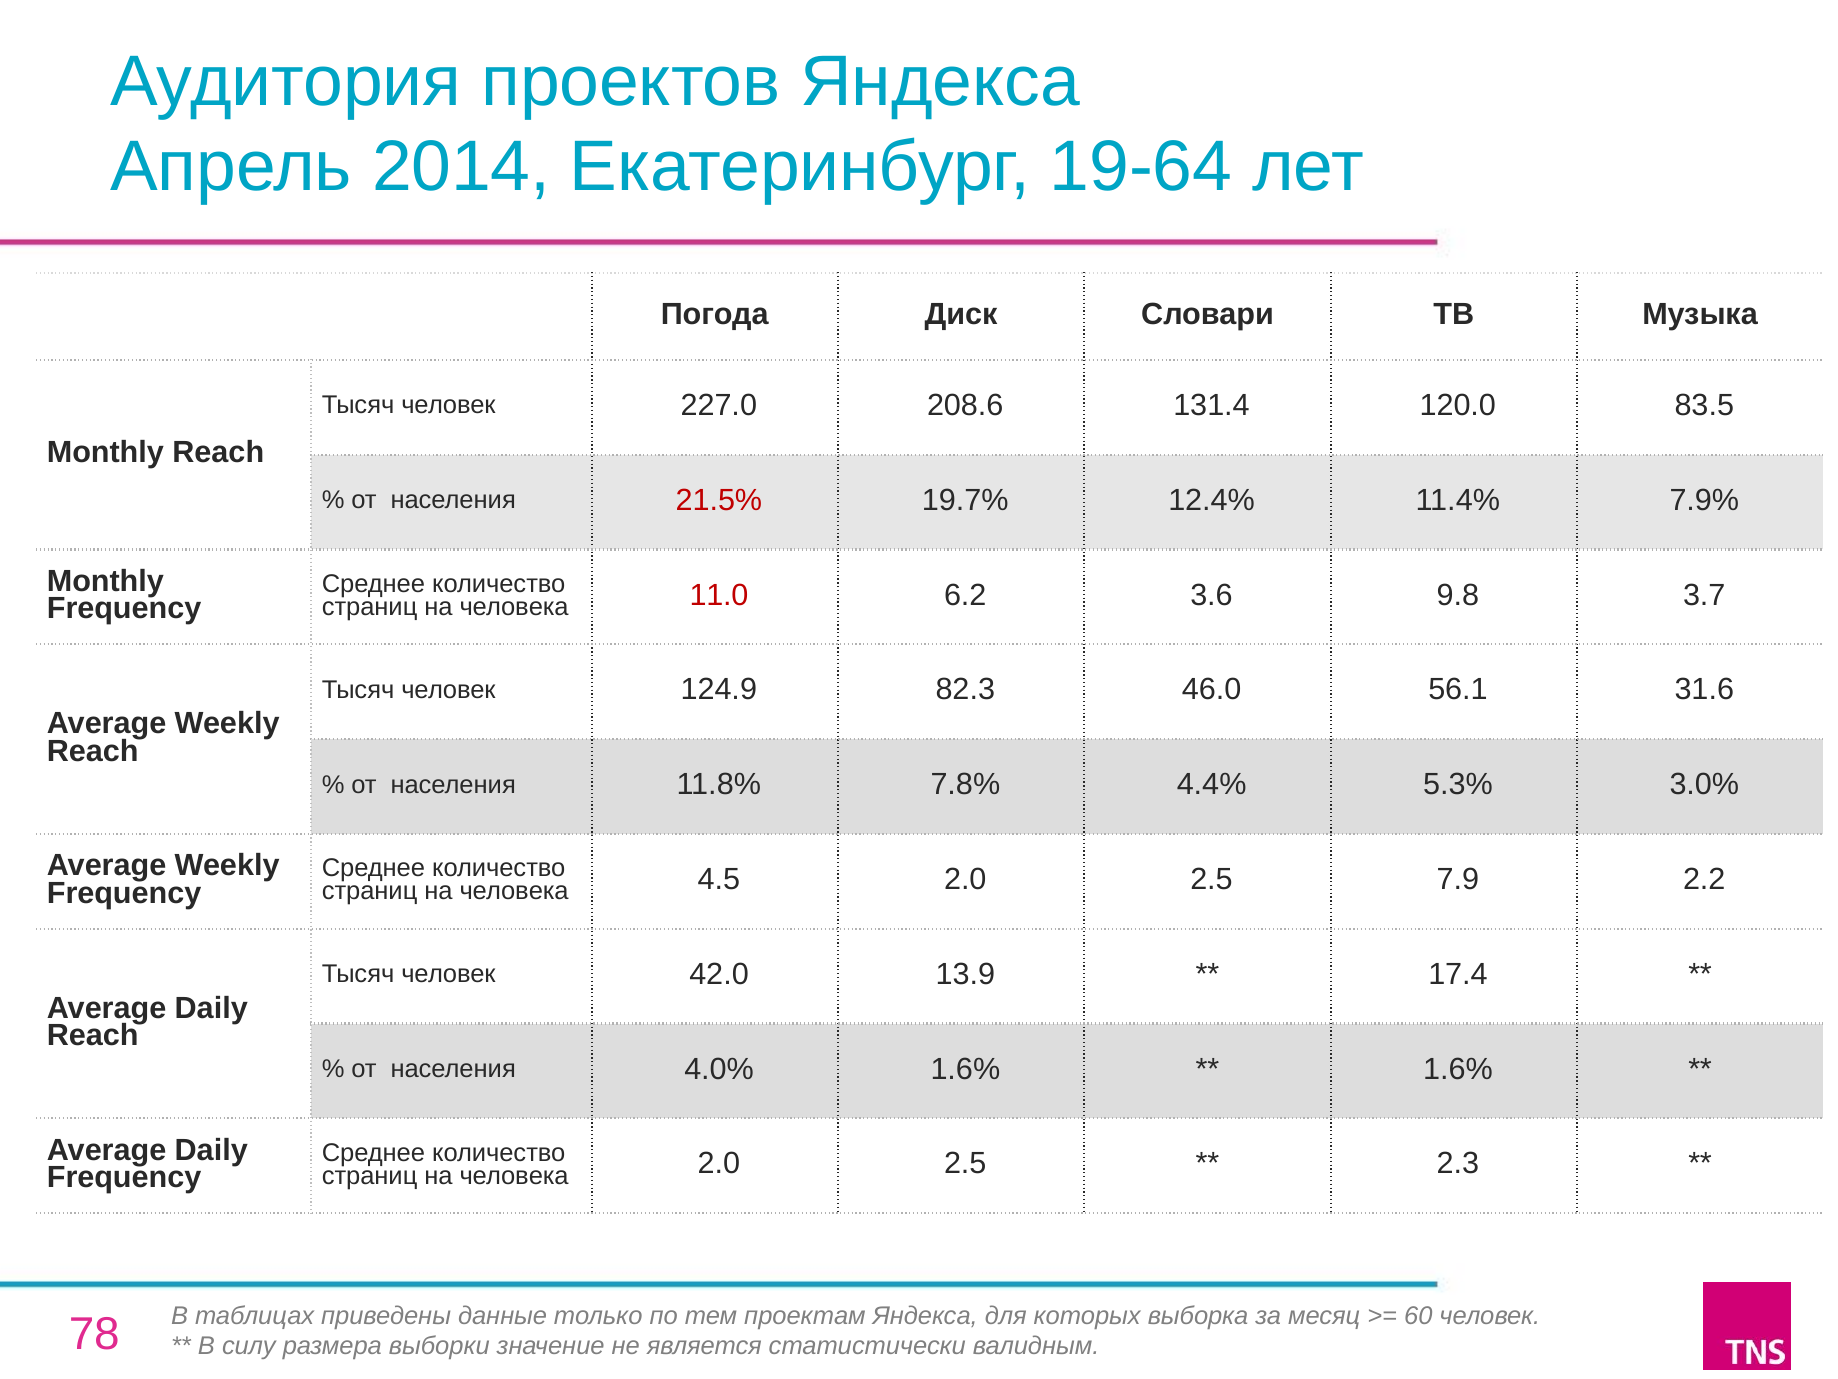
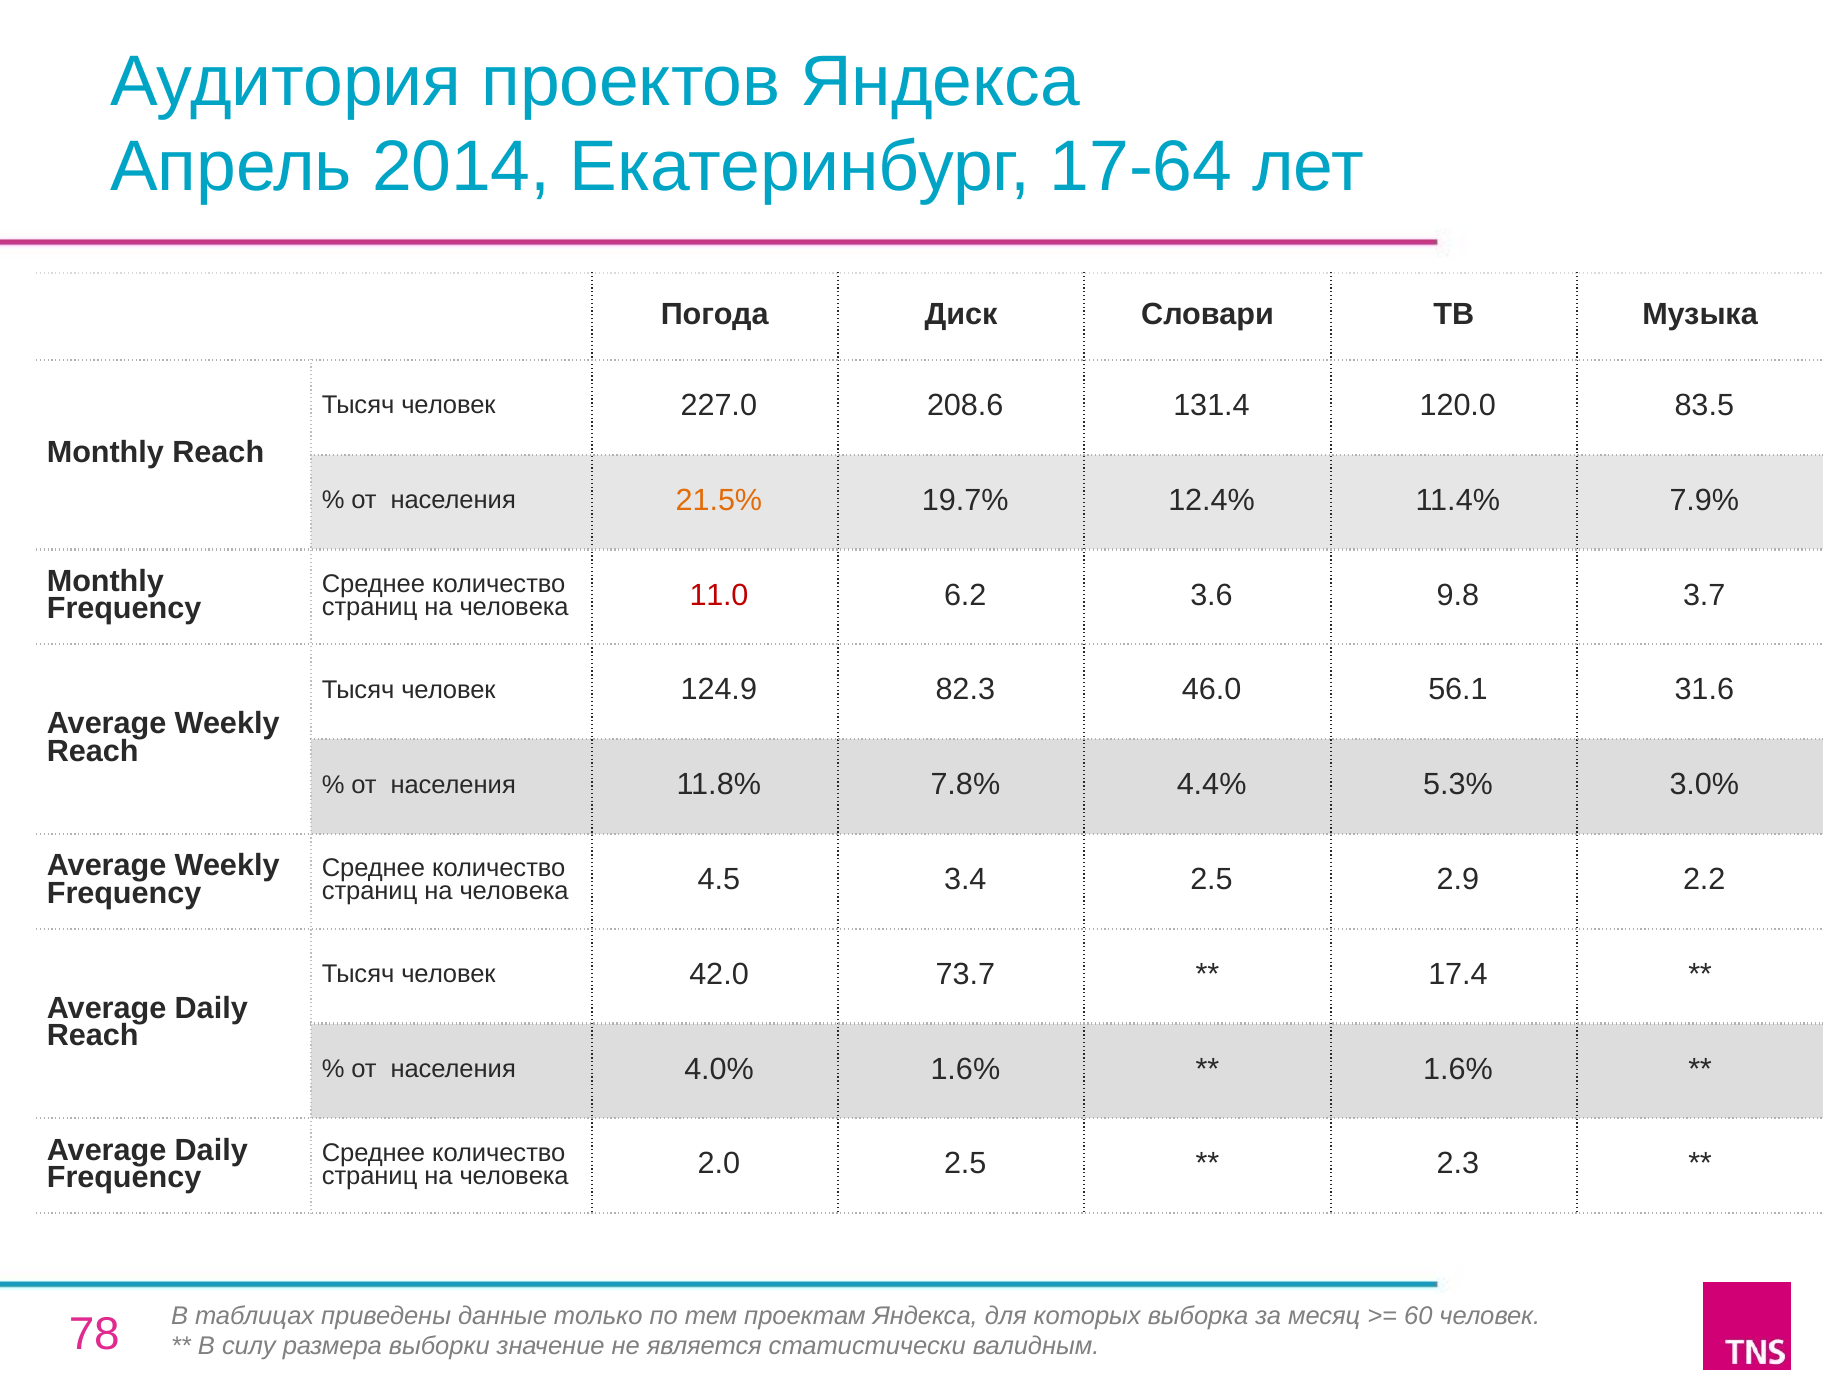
19-64: 19-64 -> 17-64 (1141, 167)
21.5% colour: red -> orange (719, 500)
4.5 2.0: 2.0 -> 3.4 (965, 879)
7.9: 7.9 -> 2.9 (1458, 879)
13.9: 13.9 -> 73.7 (965, 974)
